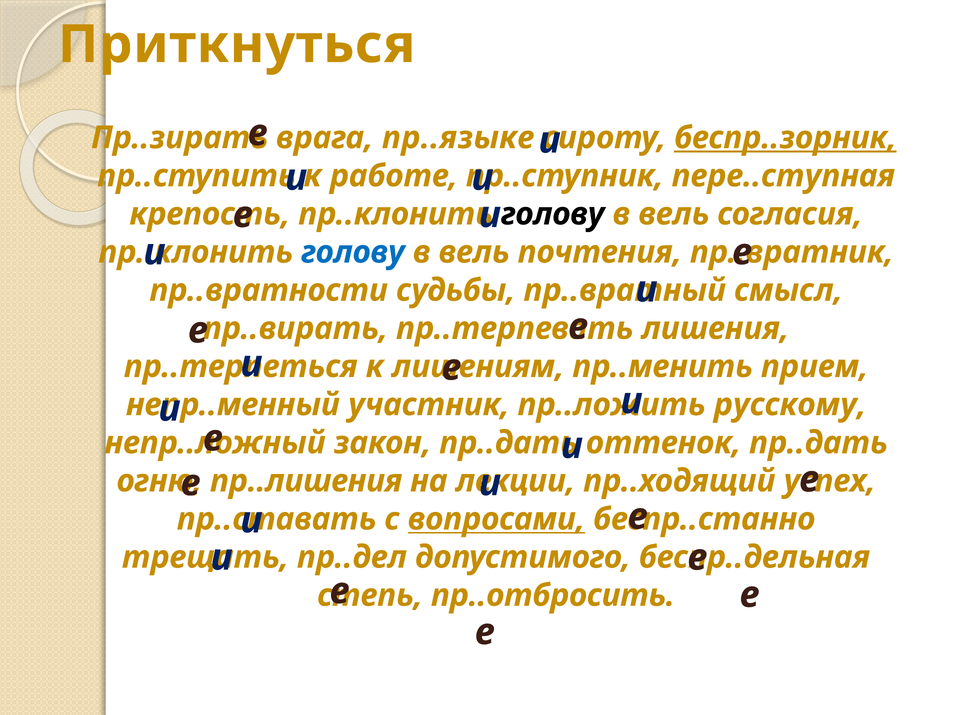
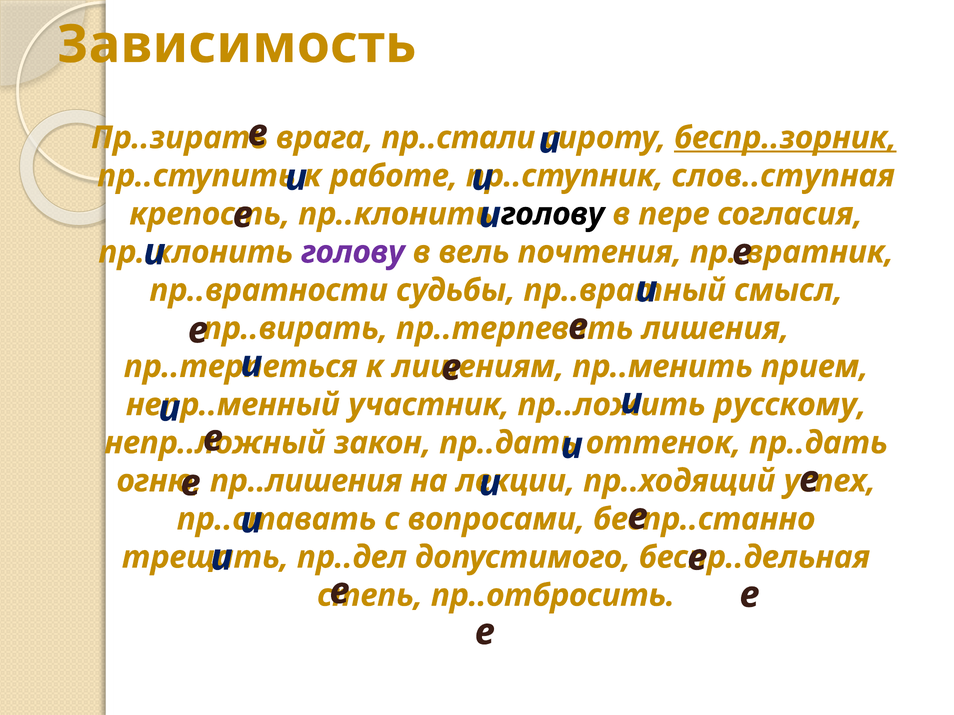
Приткнуться: Приткнуться -> Зависимость (237, 45)
пр..языке: пр..языке -> пр..стали (458, 138)
пере..ступная: пере..ступная -> слов..ступная (783, 176)
вель: вель -> пере (674, 214)
голову colour: blue -> purple (353, 252)
вопросами underline: present -> none (496, 519)
